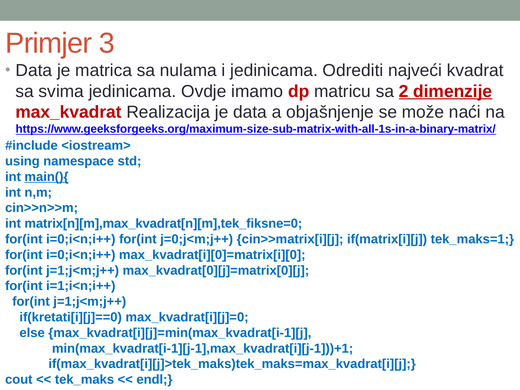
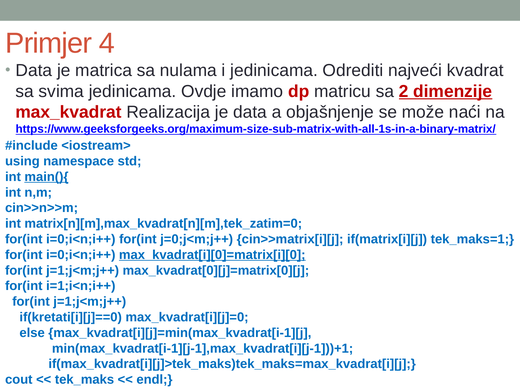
3: 3 -> 4 (107, 43)
matrix[n][m],max_kvadrat[n][m],tek_fiksne=0: matrix[n][m],max_kvadrat[n][m],tek_fiksne=0 -> matrix[n][m],max_kvadrat[n][m],tek_zatim=0 (163, 224)
max_kvadrat[i][0]=matrix[i][0 underline: none -> present (212, 255)
